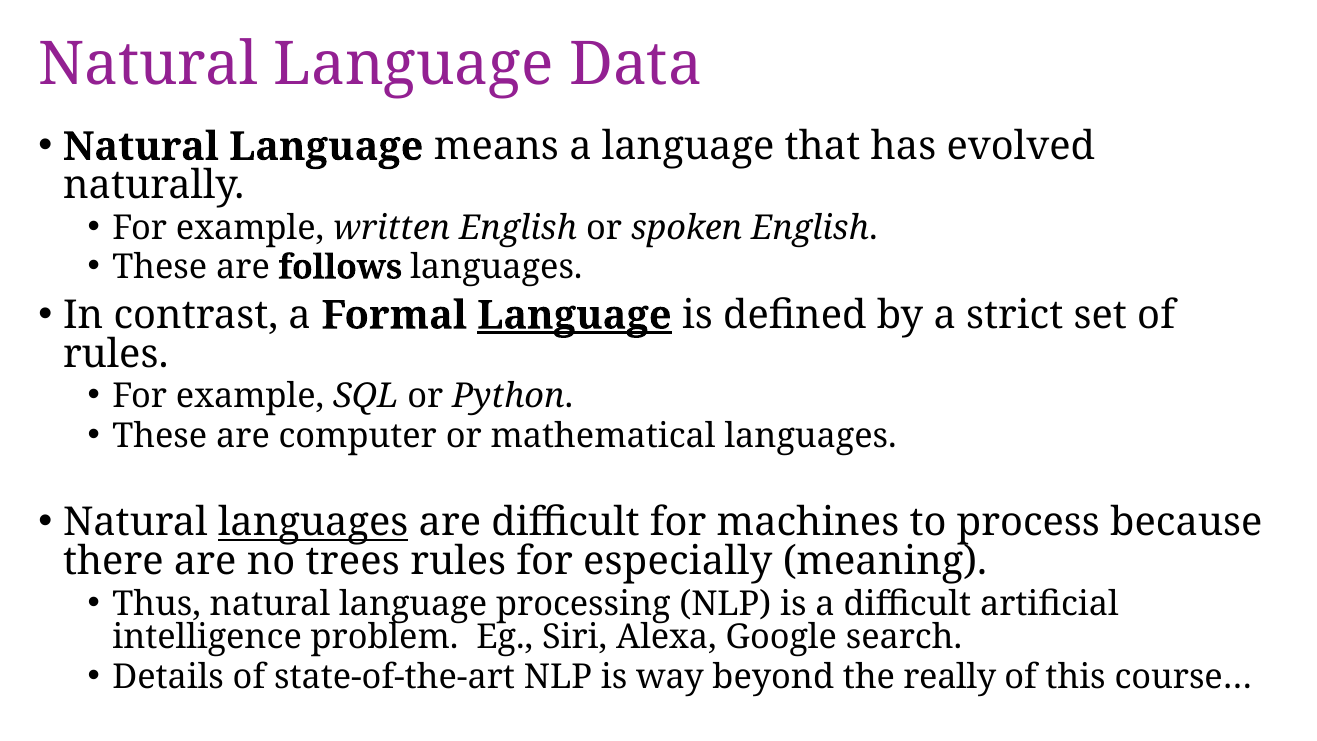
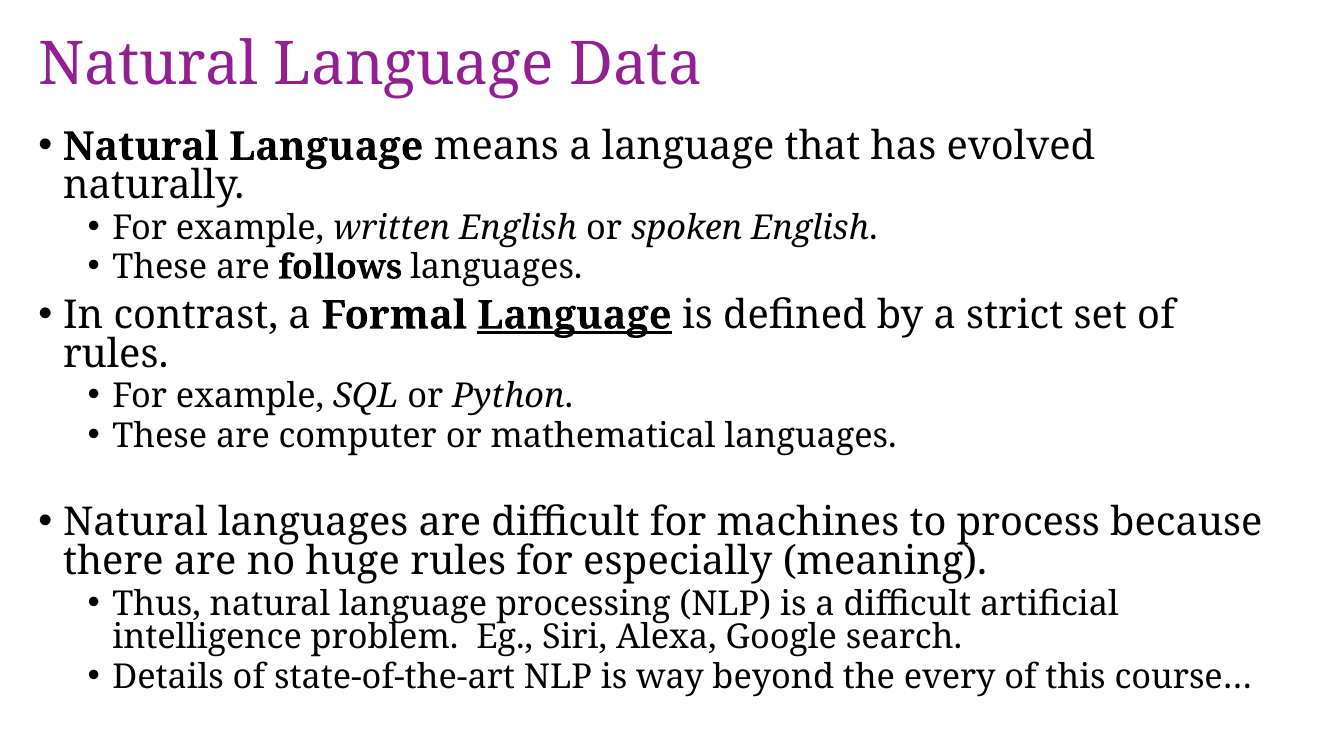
languages underline: present -> none (313, 523)
trees: trees -> huge (353, 561)
really: really -> every (950, 677)
